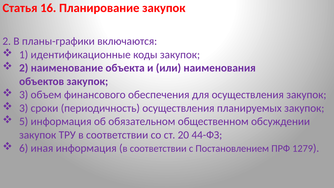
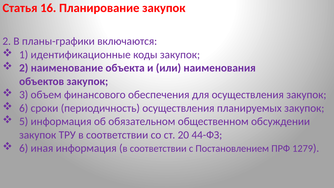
3: 3 -> 6 (24, 108)
